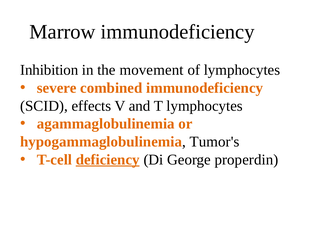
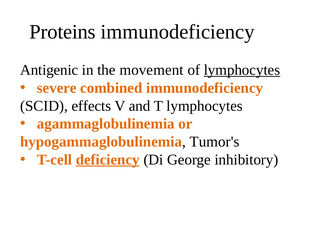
Marrow: Marrow -> Proteins (63, 32)
Inhibition: Inhibition -> Antigenic (49, 70)
lymphocytes underline: none -> present (242, 70)
properdin: properdin -> inhibitory (246, 160)
